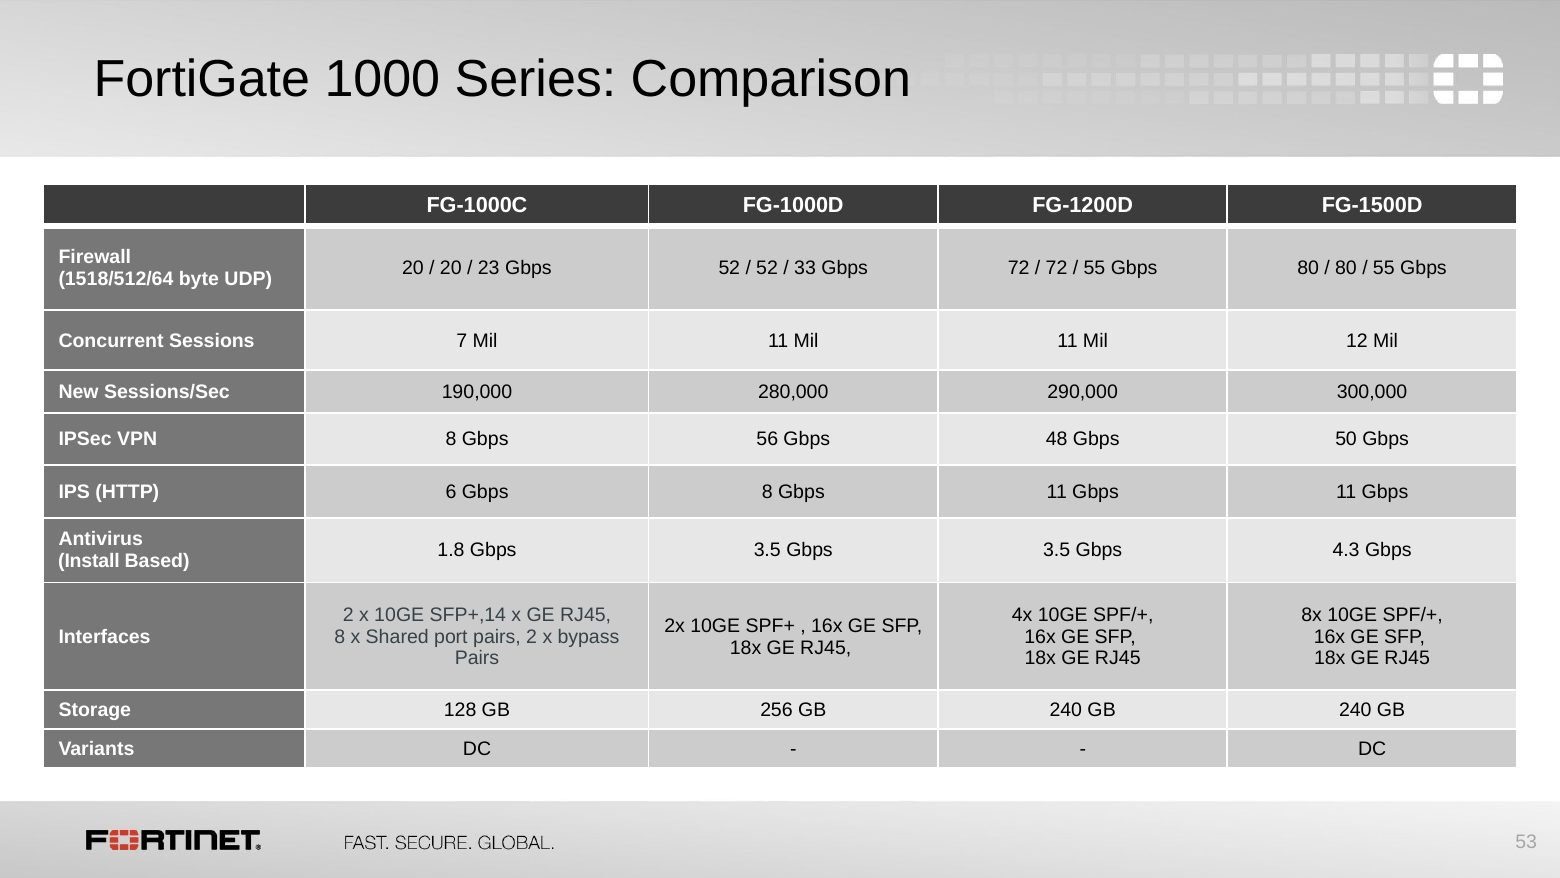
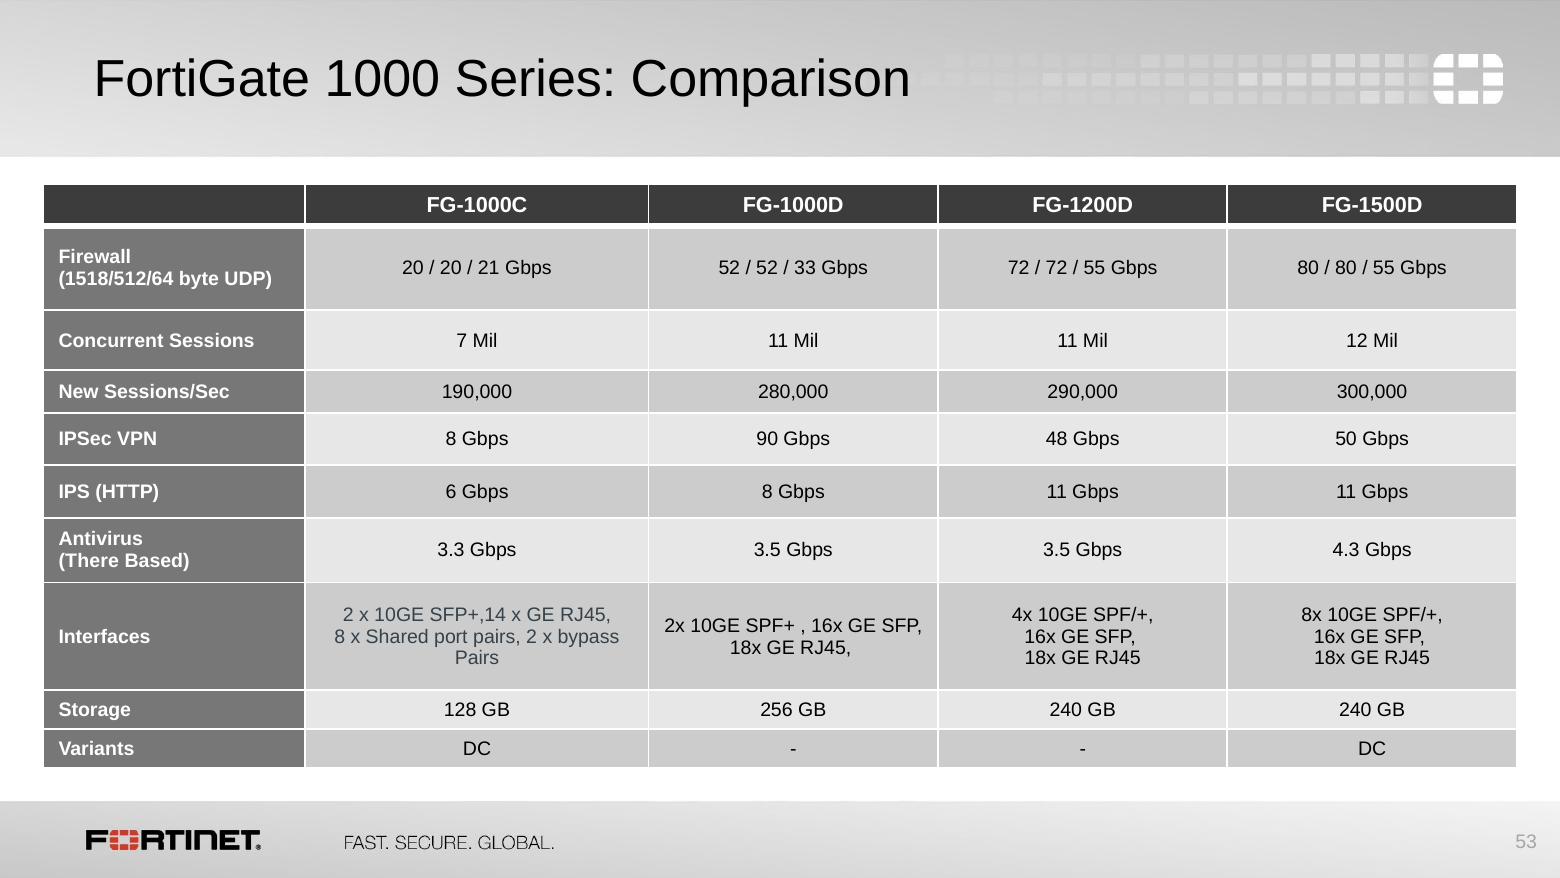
23: 23 -> 21 (489, 268)
56: 56 -> 90 (767, 439)
1.8: 1.8 -> 3.3 (451, 550)
Install: Install -> There (89, 561)
